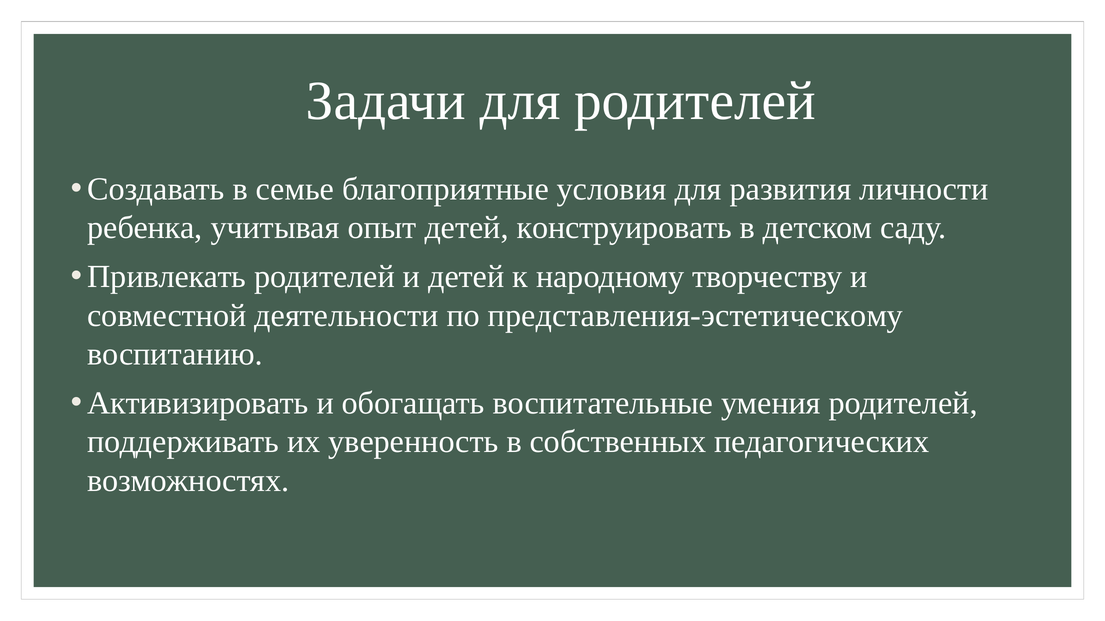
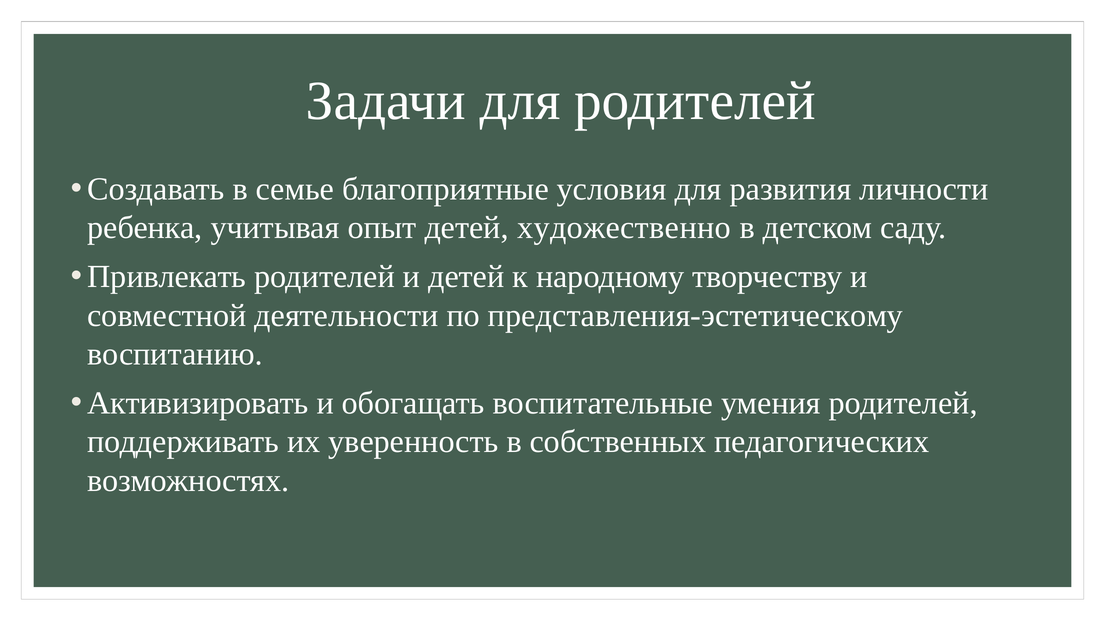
конструировать: конструировать -> художественно (624, 228)
